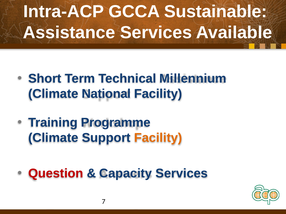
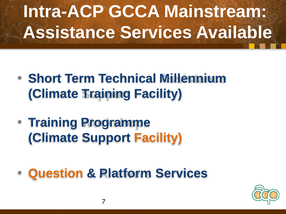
Sustainable: Sustainable -> Mainstream (216, 12)
Climate National: National -> Training (106, 94)
Question colour: red -> orange (56, 174)
Capacity: Capacity -> Platform (125, 174)
